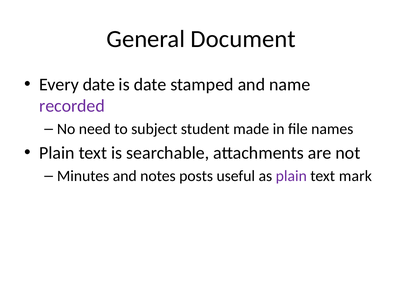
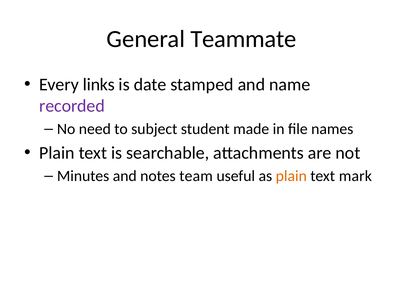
Document: Document -> Teammate (243, 39)
Every date: date -> links (99, 85)
posts: posts -> team (196, 176)
plain colour: purple -> orange (291, 176)
